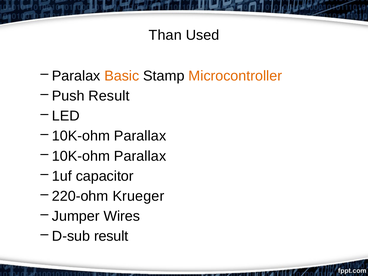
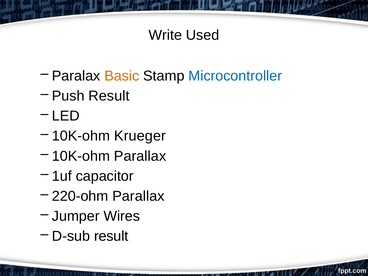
Than: Than -> Write (165, 35)
Microcontroller colour: orange -> blue (235, 76)
Parallax: Parallax -> Krueger (140, 136)
Krueger: Krueger -> Parallax (138, 196)
